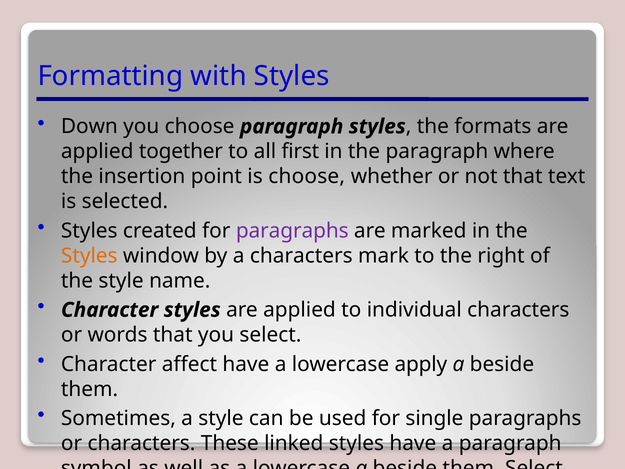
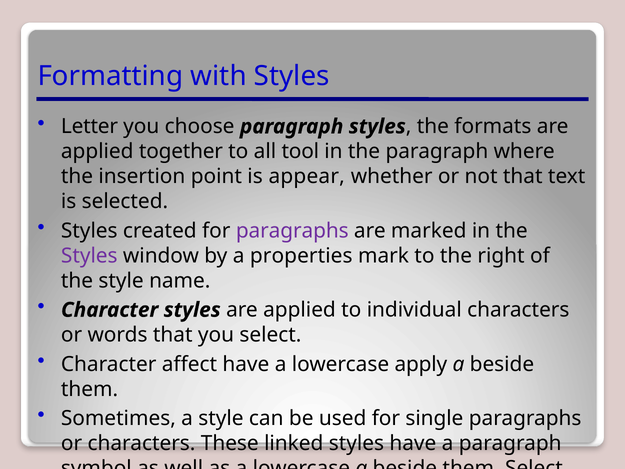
Down: Down -> Letter (89, 126)
first: first -> tool (300, 151)
is choose: choose -> appear (307, 176)
Styles colour: orange -> purple (89, 256)
a characters: characters -> properties (301, 256)
